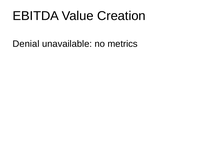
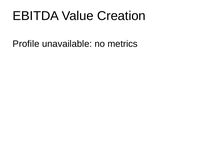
Denial: Denial -> Profile (26, 44)
